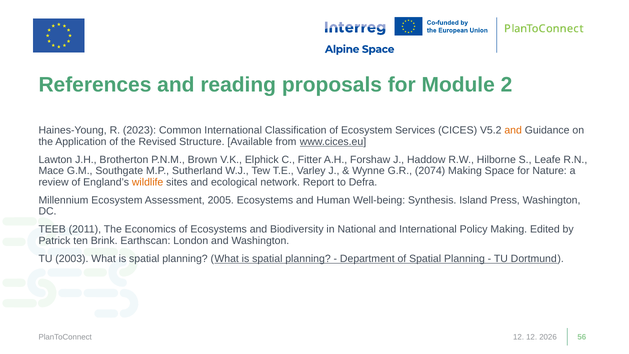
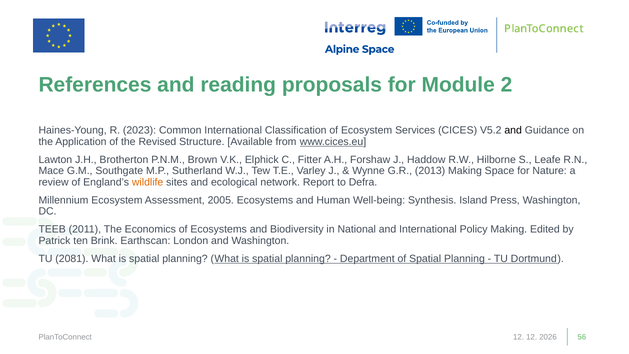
and colour: orange -> black (513, 130)
2074: 2074 -> 2013 (430, 171)
2003: 2003 -> 2081 (72, 258)
